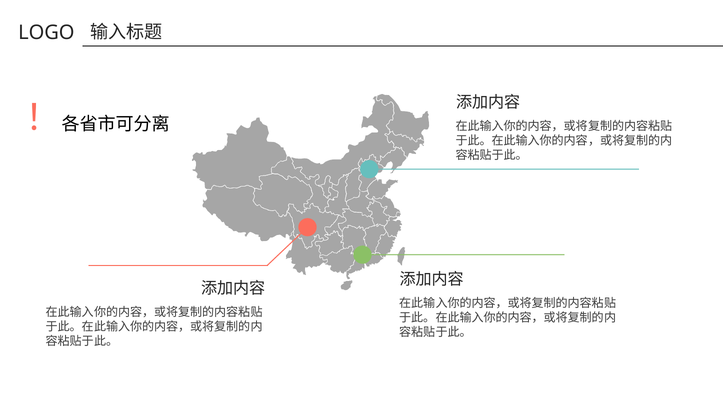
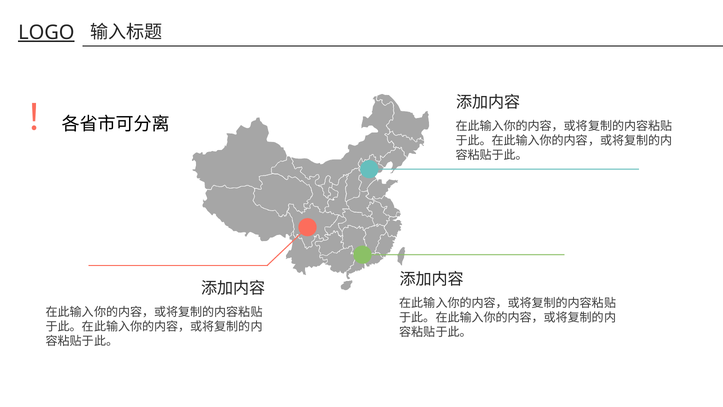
LOGO underline: none -> present (46, 32)
